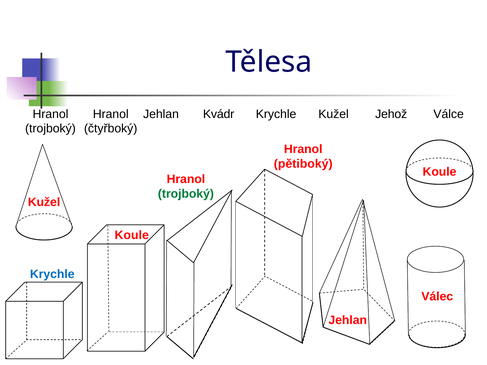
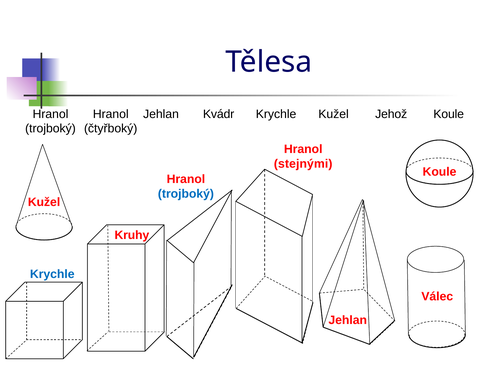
Válce: Válce -> Koule (449, 114)
pětiboký: pětiboký -> stejnými (303, 164)
trojboký colour: green -> blue (186, 194)
Koule: Koule -> Kruhy (132, 235)
